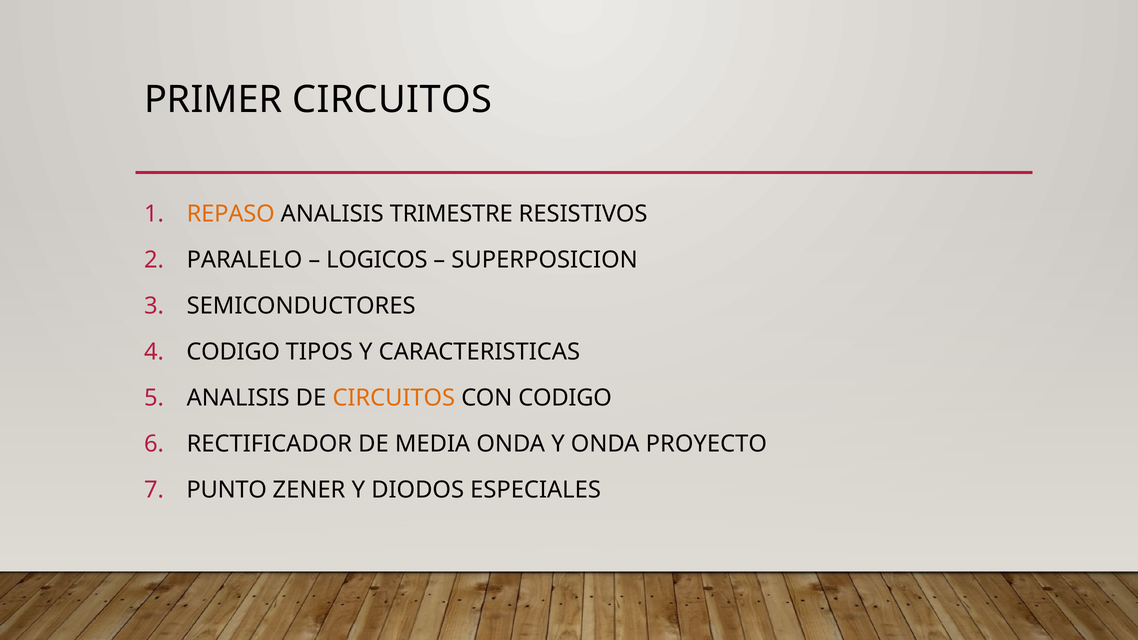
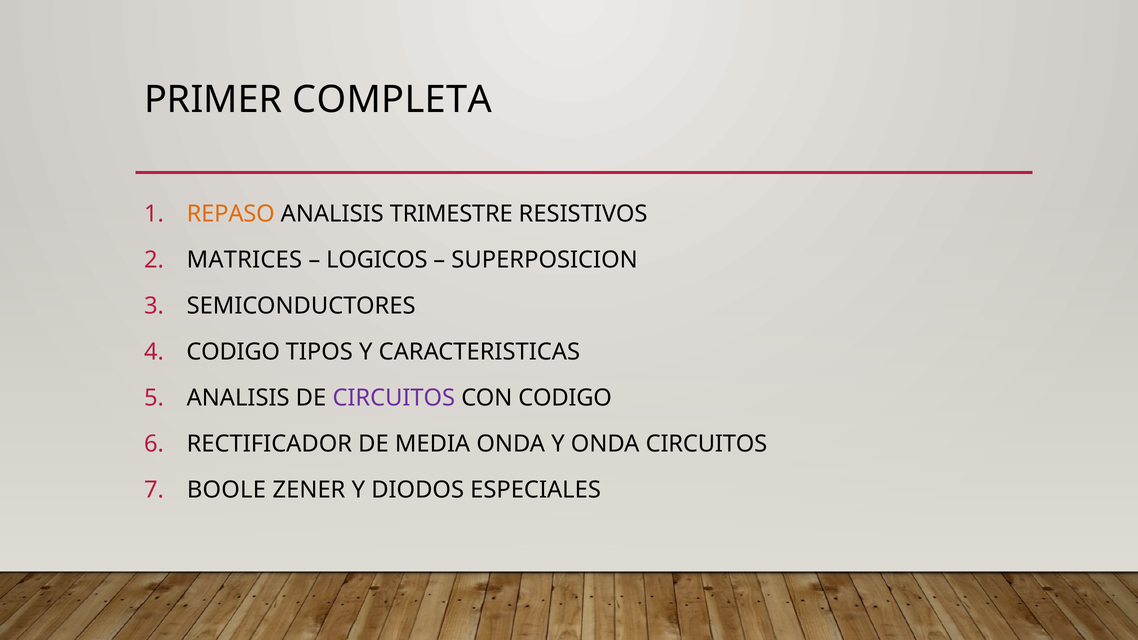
PRIMER CIRCUITOS: CIRCUITOS -> COMPLETA (392, 100)
PARALELO: PARALELO -> MATRICES (244, 260)
CIRCUITOS colour: orange -> purple (394, 398)
ONDA PROYECTO: PROYECTO -> CIRCUITOS (706, 444)
PUNTO: PUNTO -> BOOLE (226, 490)
